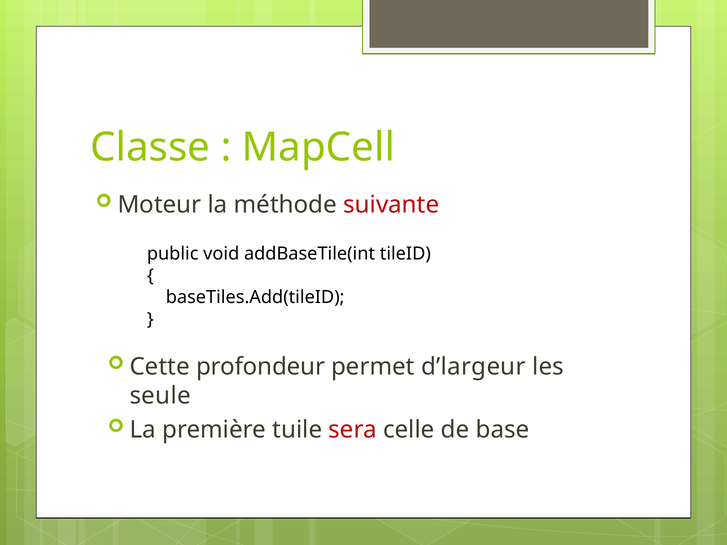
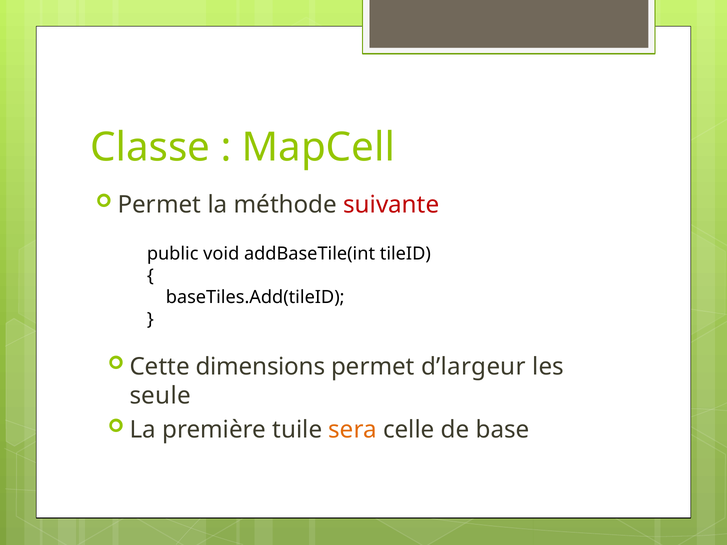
Moteur: Moteur -> Permet (159, 205)
profondeur: profondeur -> dimensions (261, 367)
sera colour: red -> orange (353, 430)
